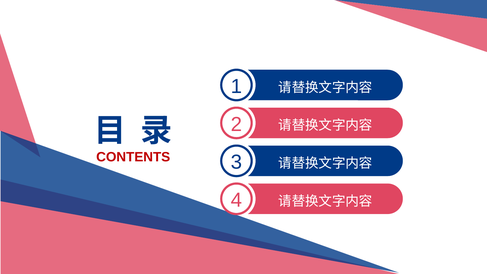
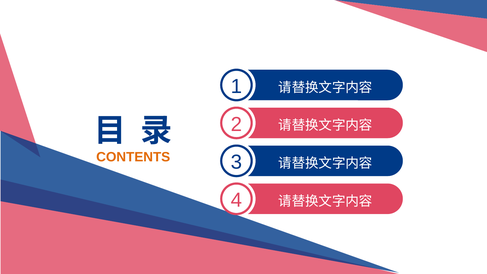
CONTENTS colour: red -> orange (133, 157)
